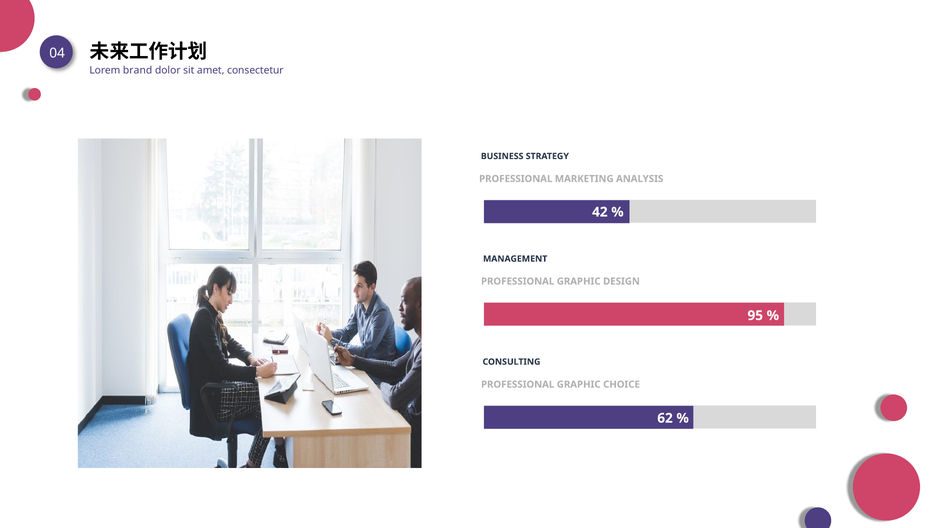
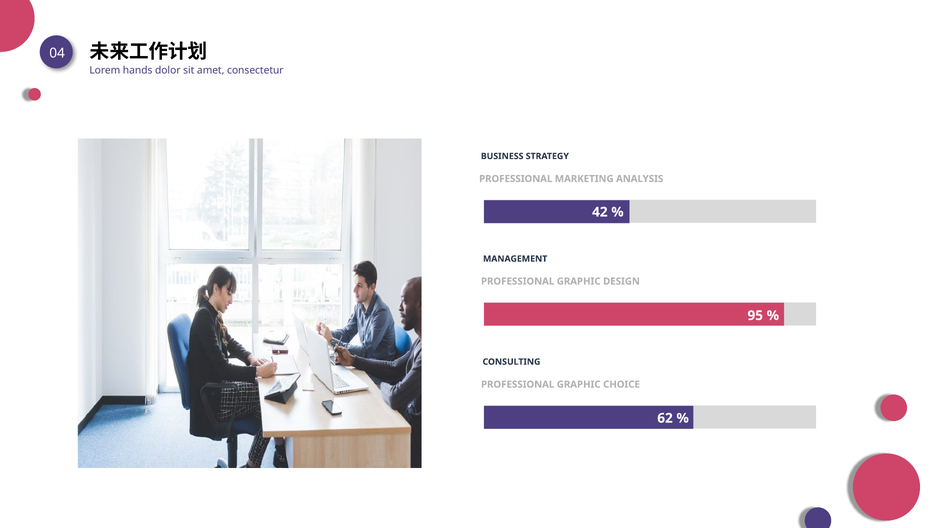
brand: brand -> hands (138, 70)
